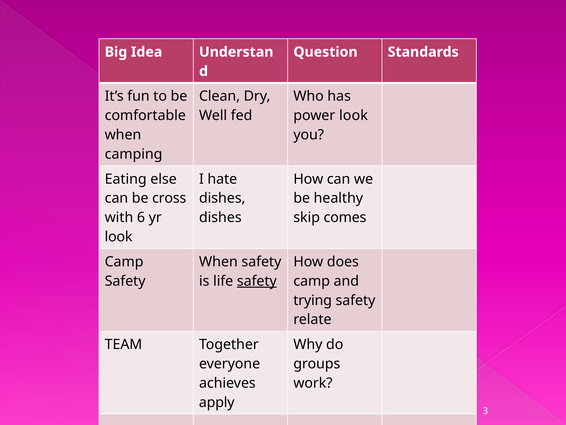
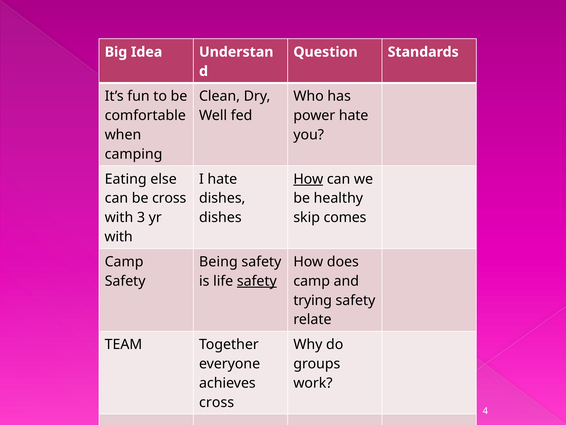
power look: look -> hate (354, 115)
How underline: none -> present (308, 179)
6: 6 -> 3 (141, 217)
look: look -> with (119, 237)
When: When -> Being (218, 262)
apply: apply -> cross (217, 402)
3: 3 -> 4 (485, 411)
